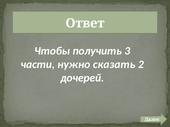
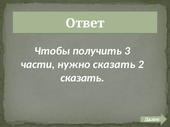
дочерей: дочерей -> сказать (82, 78)
